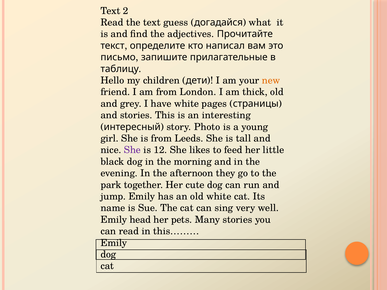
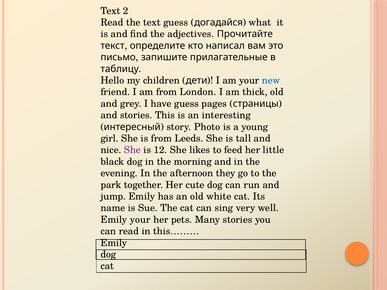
new colour: orange -> blue (271, 81)
have white: white -> guess (187, 104)
Emily head: head -> your (140, 220)
